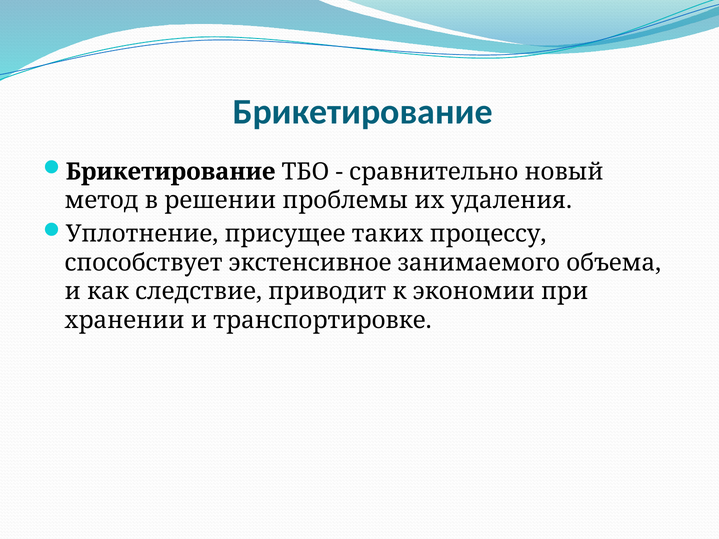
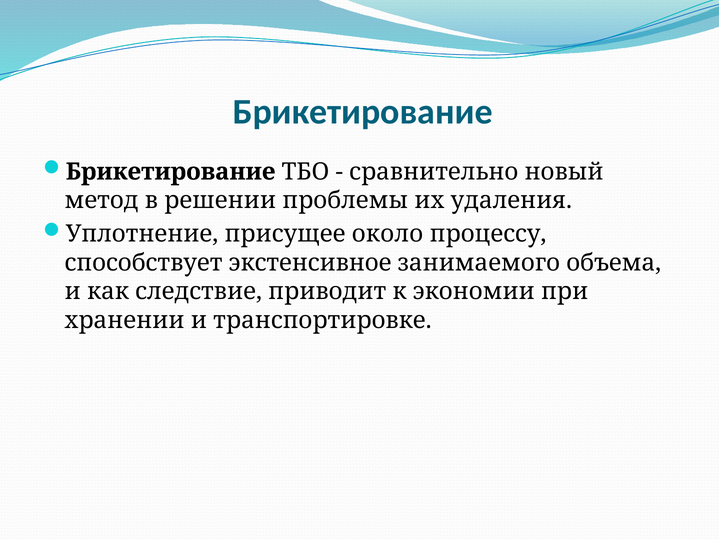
таких: таких -> около (387, 234)
